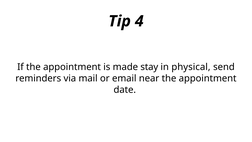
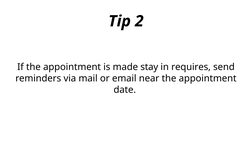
4: 4 -> 2 (139, 21)
physical: physical -> requires (191, 67)
